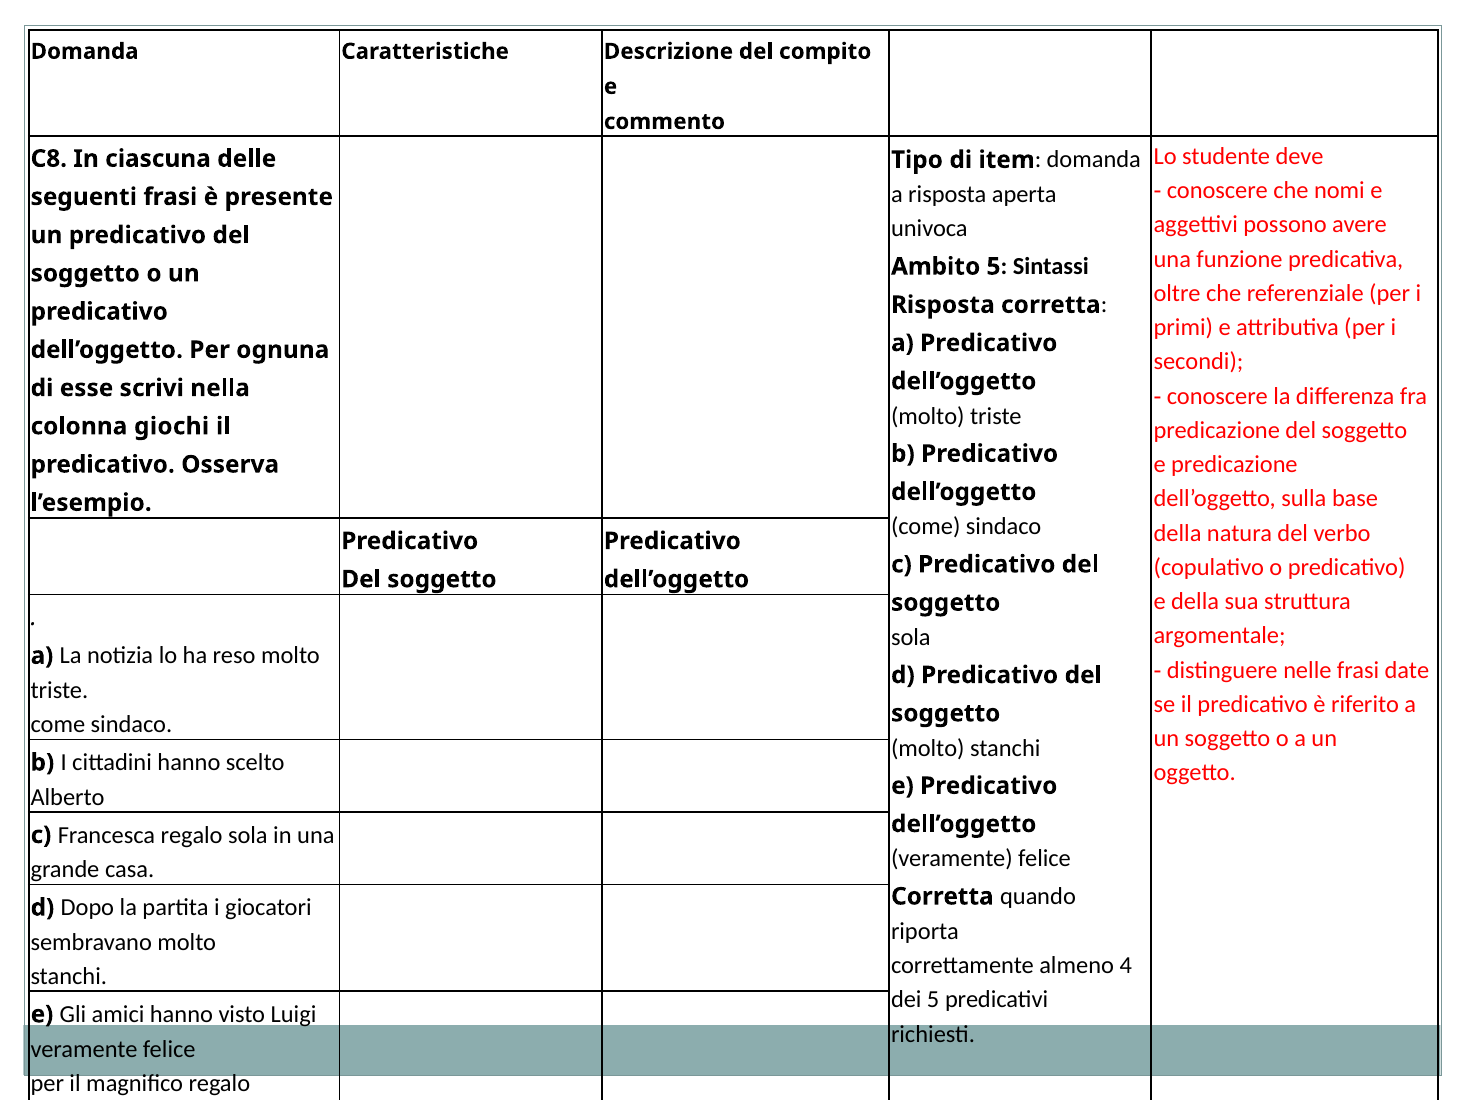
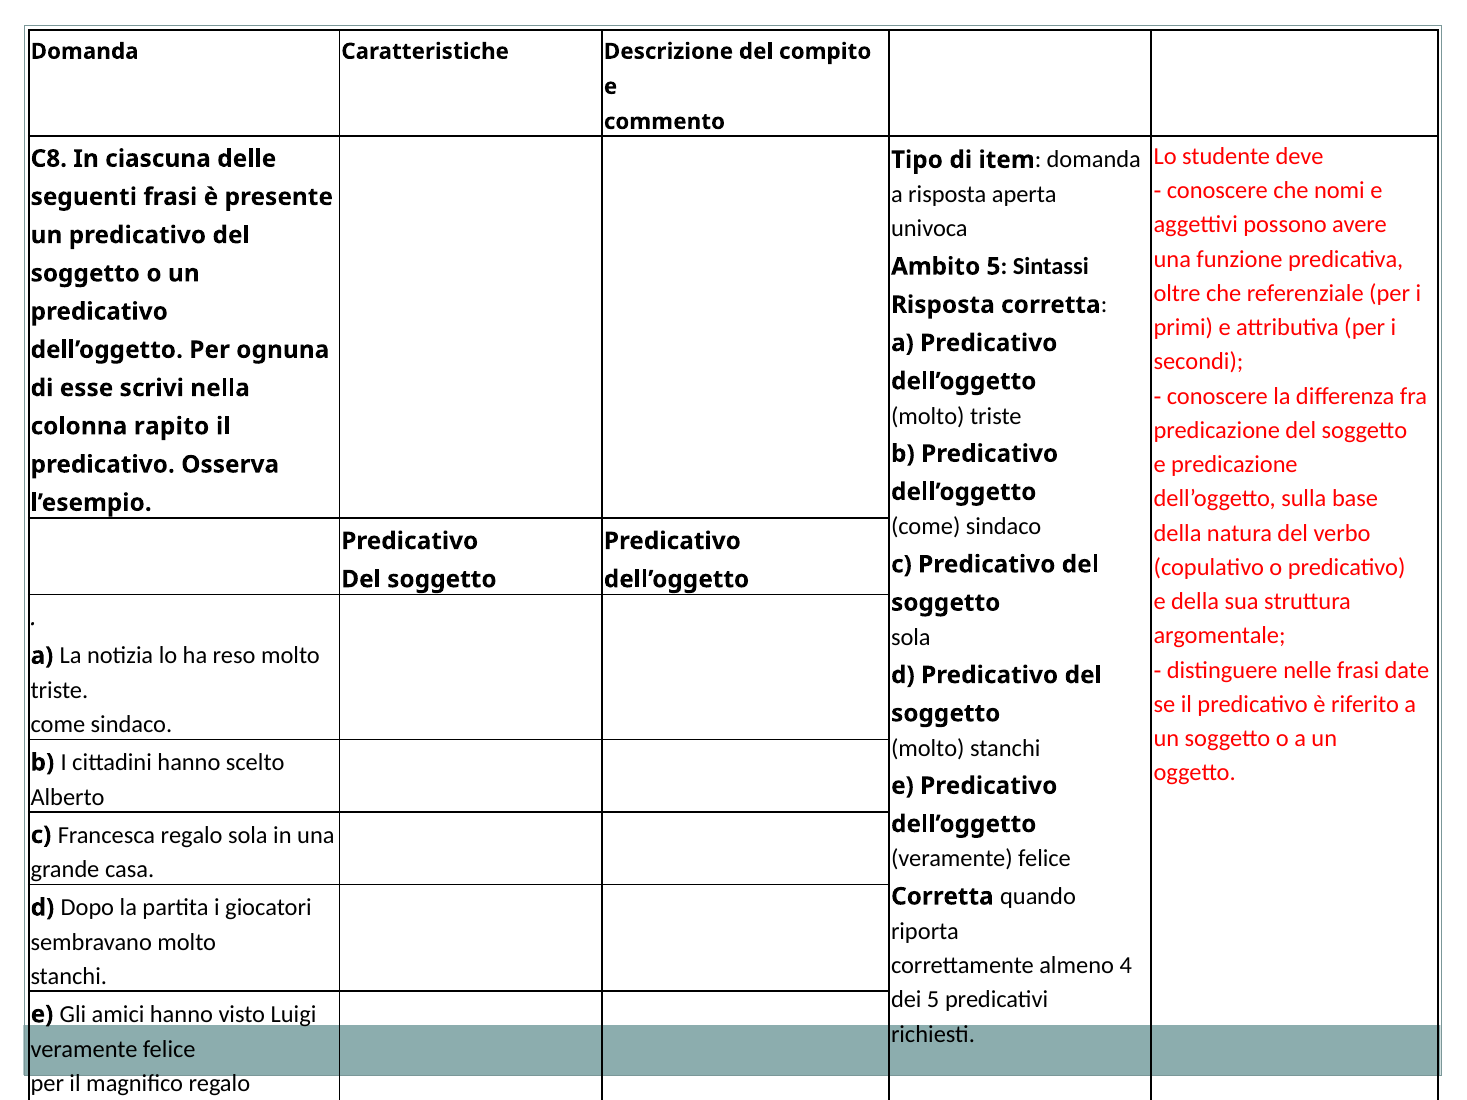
giochi: giochi -> rapito (172, 426)
